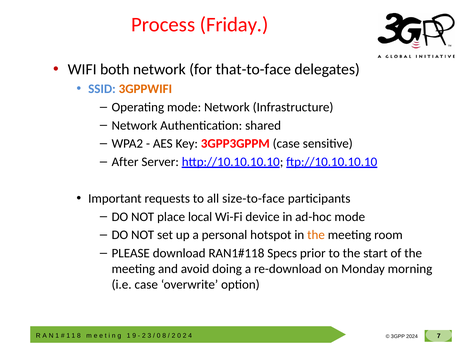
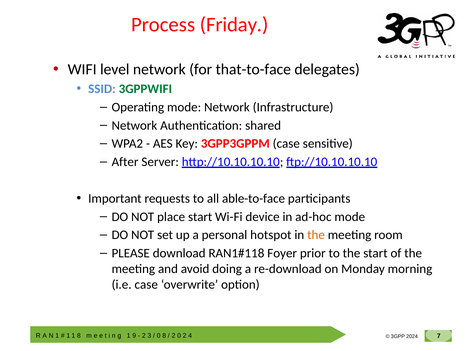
both: both -> level (115, 69)
3GPPWIFI colour: orange -> green (145, 89)
size-to-face: size-to-face -> able-to-face (254, 199)
place local: local -> start (200, 217)
Specs: Specs -> Foyer (282, 253)
